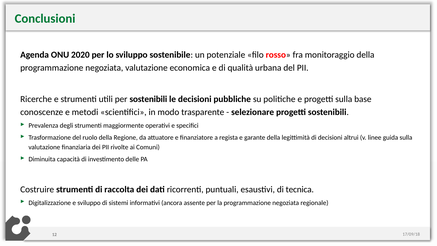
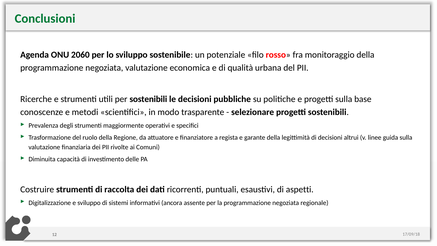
2020: 2020 -> 2060 (80, 55)
tecnica: tecnica -> aspetti (300, 189)
